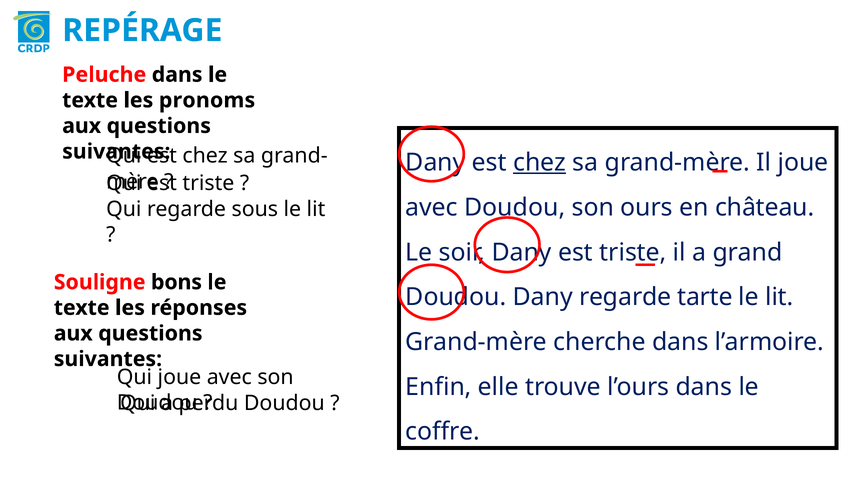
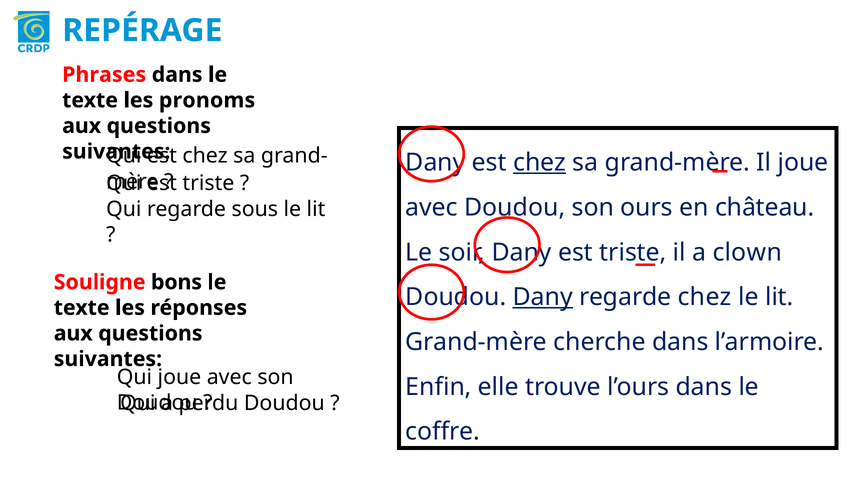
Peluche: Peluche -> Phrases (104, 75)
grand: grand -> clown (747, 252)
Dany underline: none -> present (543, 297)
regarde tarte: tarte -> chez (705, 297)
